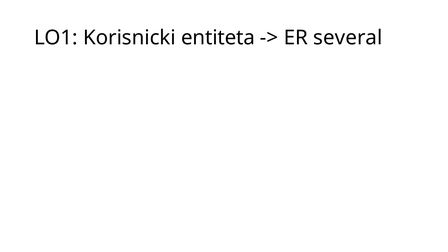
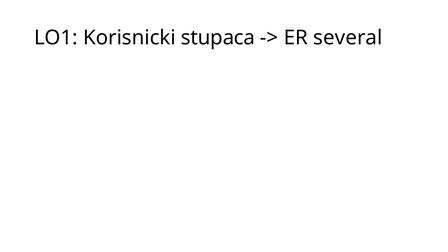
entiteta: entiteta -> stupaca (218, 38)
